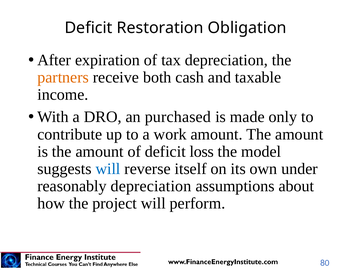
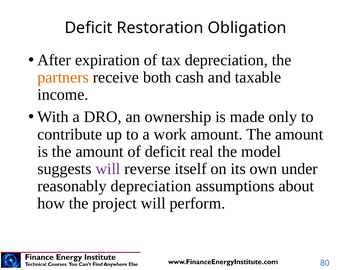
purchased: purchased -> ownership (178, 117)
loss: loss -> real (202, 152)
will colour: blue -> purple (108, 169)
